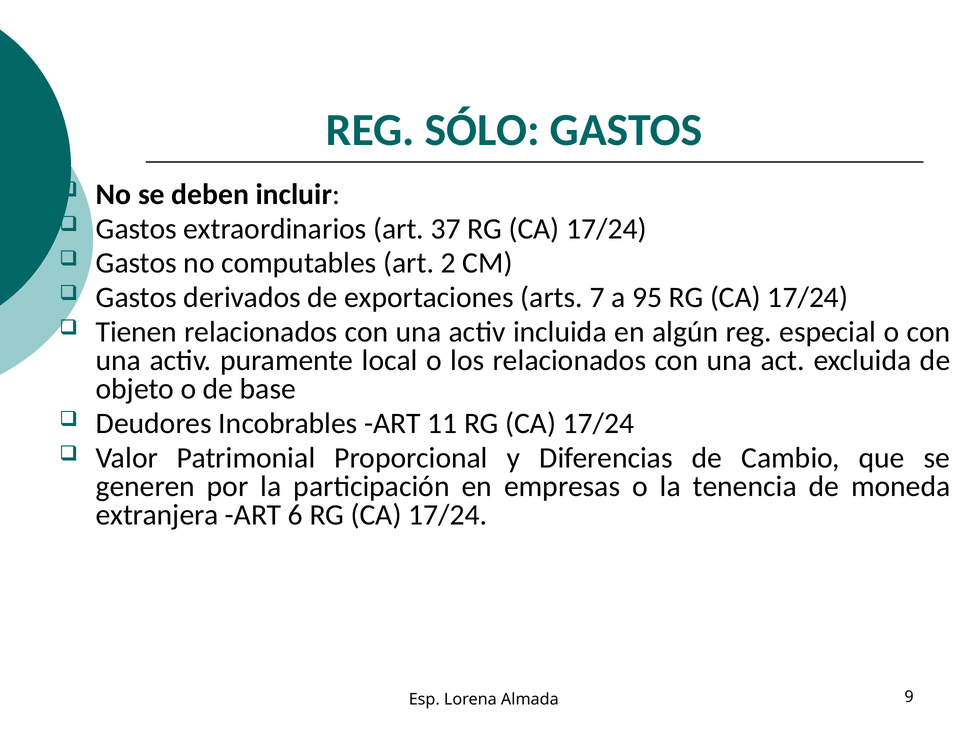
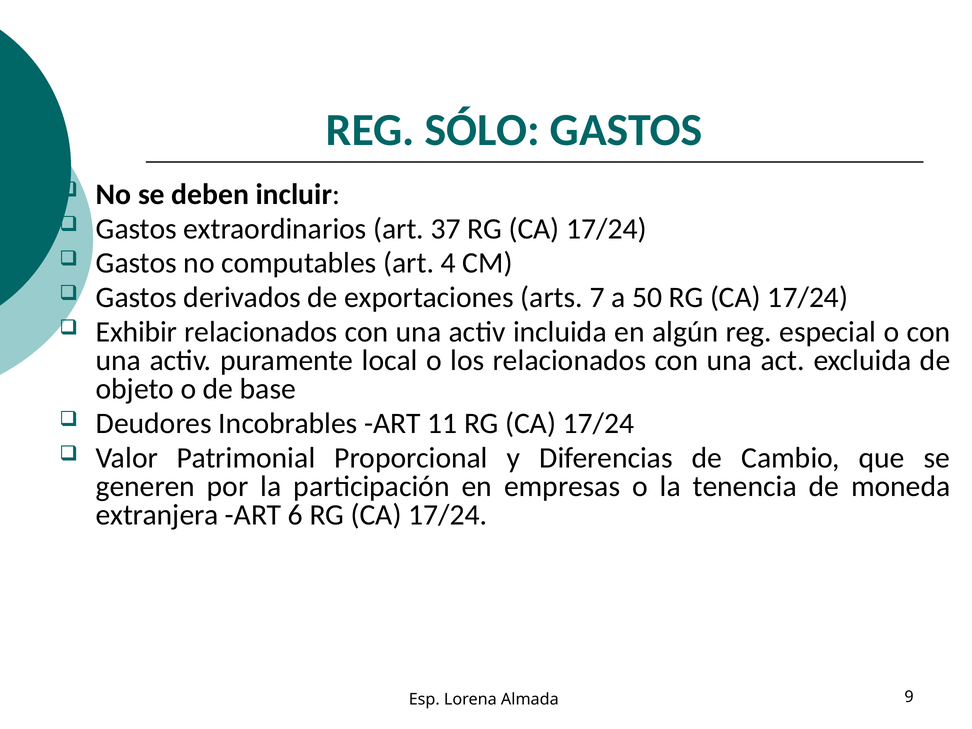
2: 2 -> 4 (448, 263)
95: 95 -> 50 (647, 298)
Tienen: Tienen -> Exhibir (136, 332)
